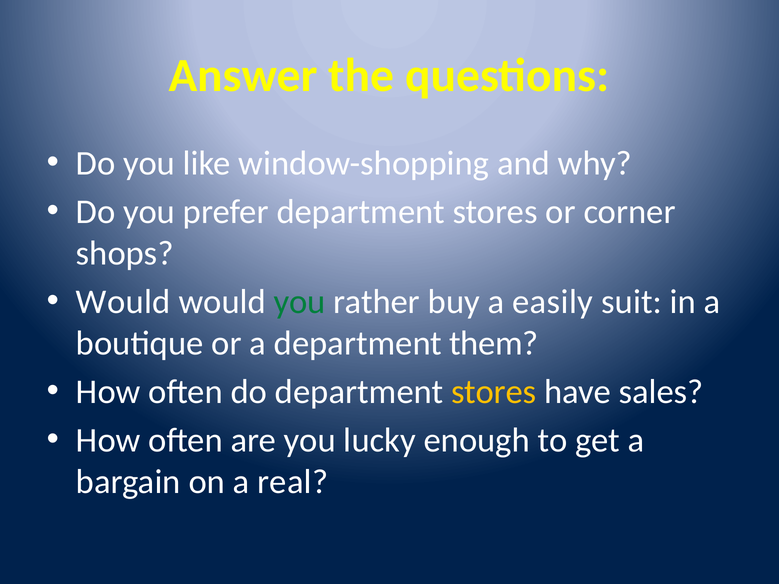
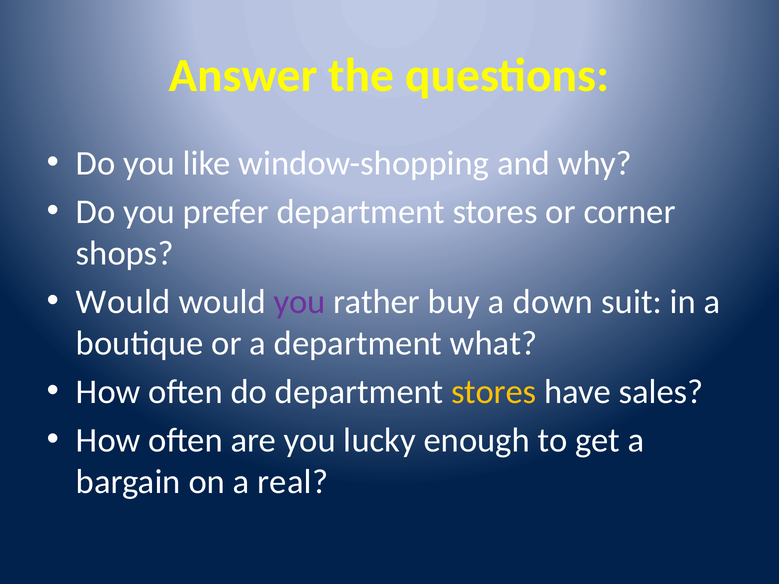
you colour: green -> purple (300, 302)
easily: easily -> down (553, 302)
them: them -> what (494, 344)
